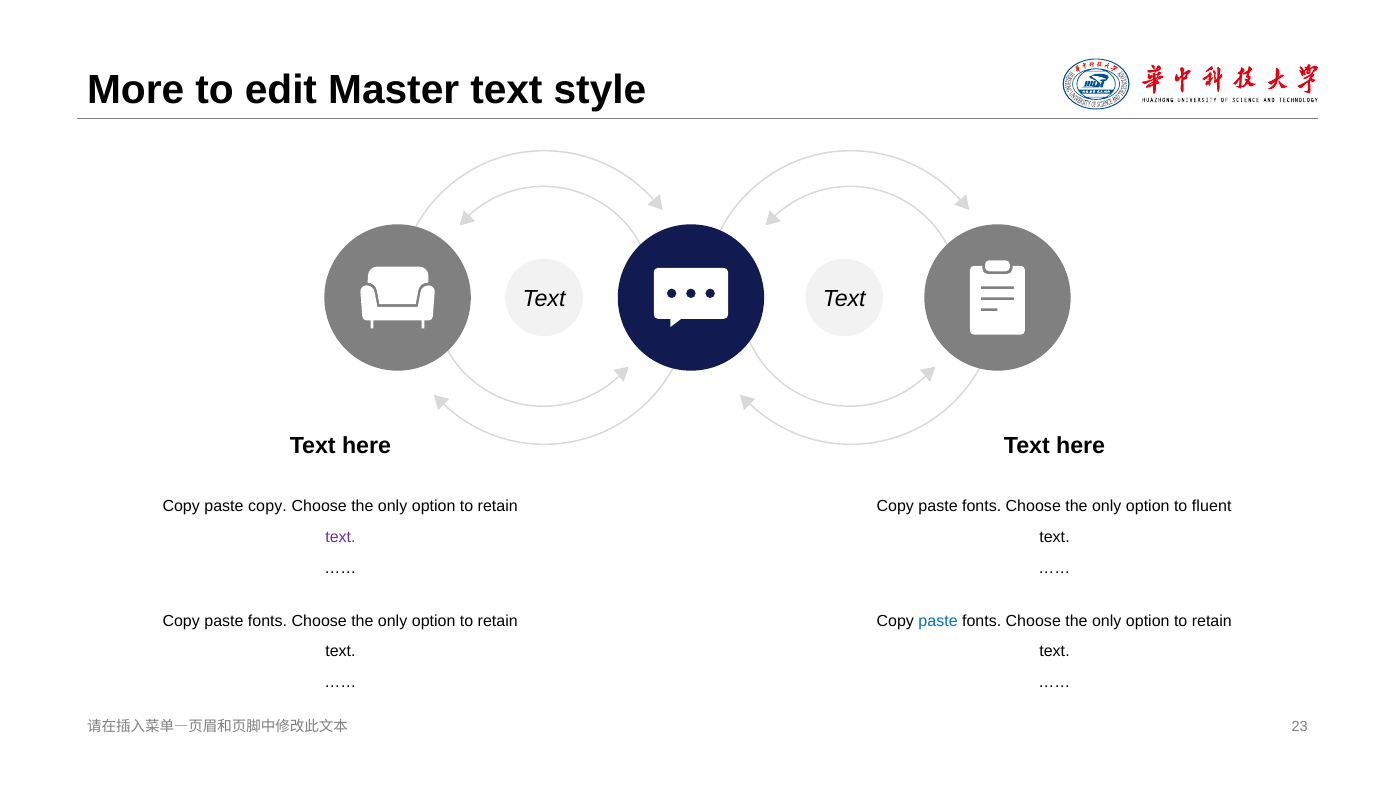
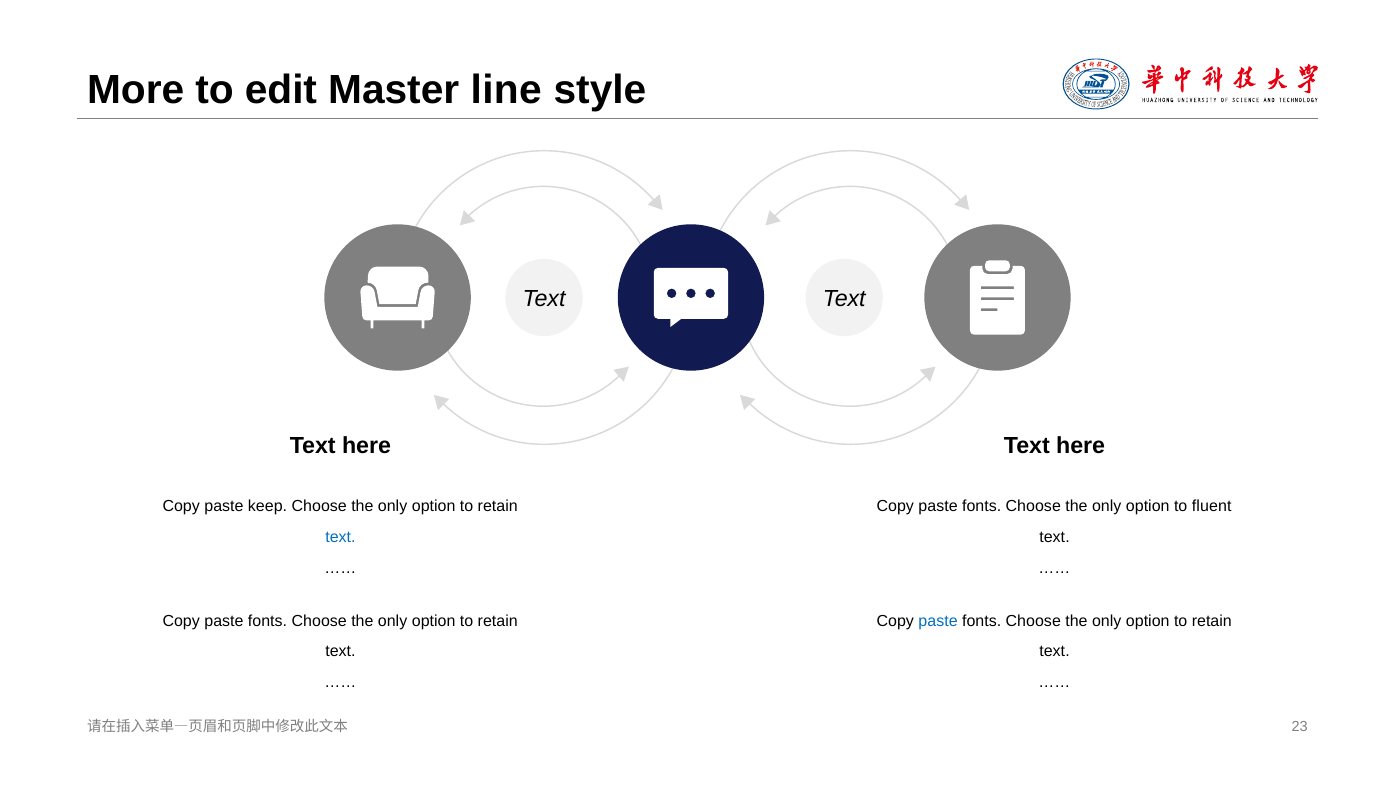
Master text: text -> line (506, 90)
paste copy: copy -> keep (268, 506)
text colour: purple -> blue (341, 537)
